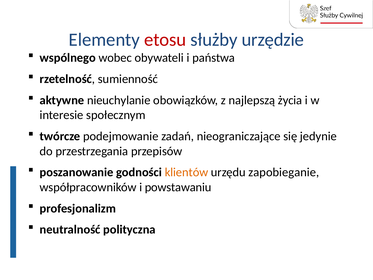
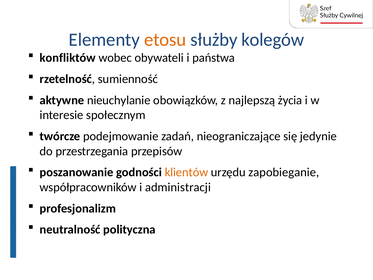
etosu colour: red -> orange (165, 40)
urzędzie: urzędzie -> kolegów (273, 40)
wspólnego: wspólnego -> konfliktów (68, 58)
powstawaniu: powstawaniu -> administracji (178, 187)
